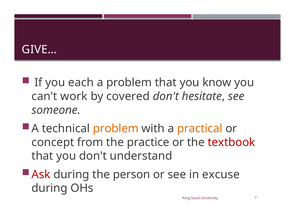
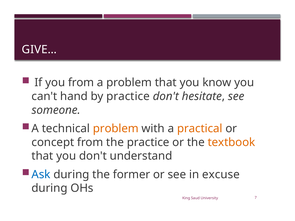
you each: each -> from (81, 83)
work: work -> hand (74, 96)
by covered: covered -> practice (128, 96)
textbook colour: red -> orange (231, 142)
Ask colour: red -> blue (41, 175)
person: person -> former (132, 175)
